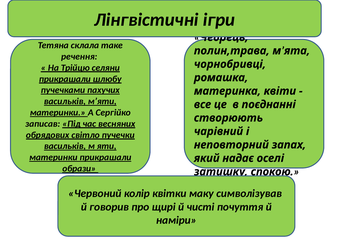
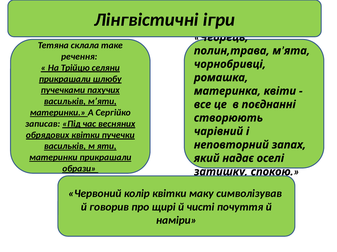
обрядових світло: світло -> квітки (86, 135)
